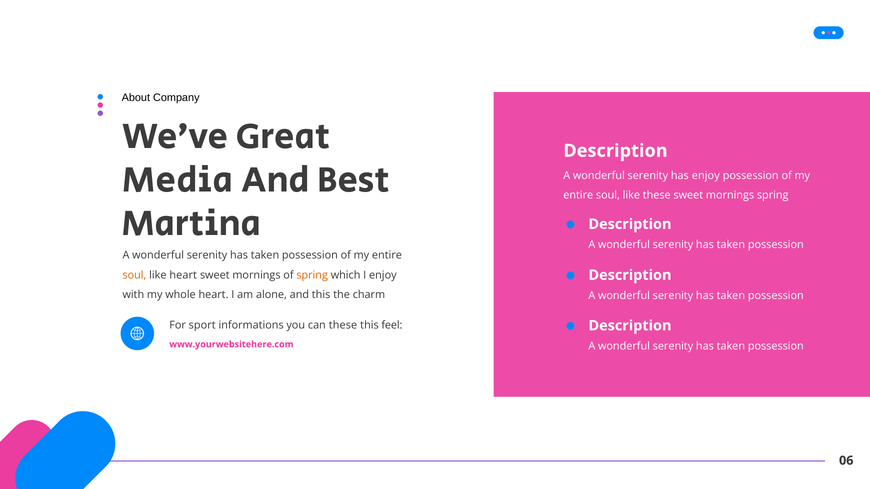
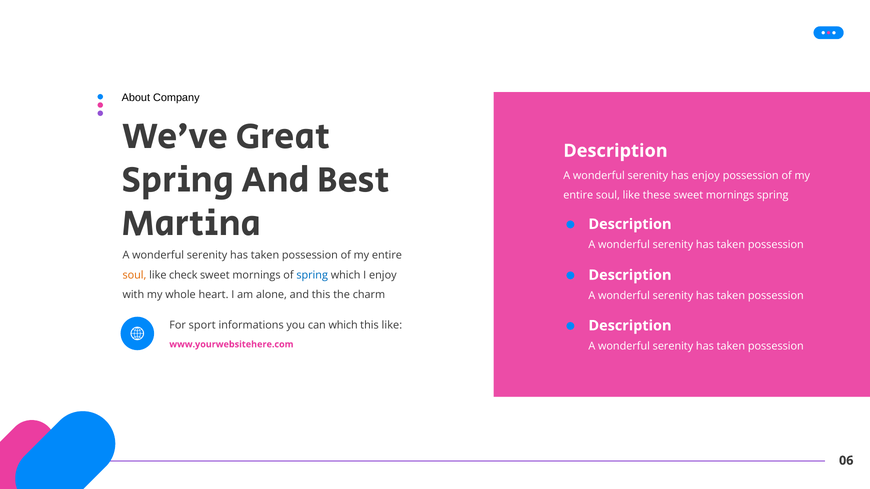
Media: Media -> Spring (178, 180)
like heart: heart -> check (183, 275)
spring colour: orange -> blue (312, 275)
can these: these -> which (343, 325)
this feel: feel -> like (392, 325)
